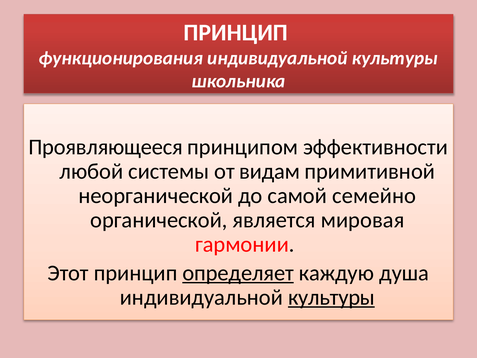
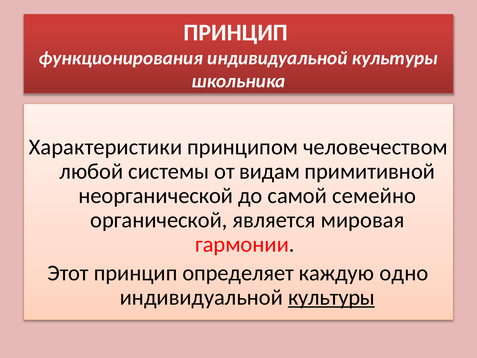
Проявляющееся: Проявляющееся -> Характеристики (105, 147)
эффективности: эффективности -> человечеством (375, 147)
определяет underline: present -> none (238, 273)
душа: душа -> одно (404, 273)
